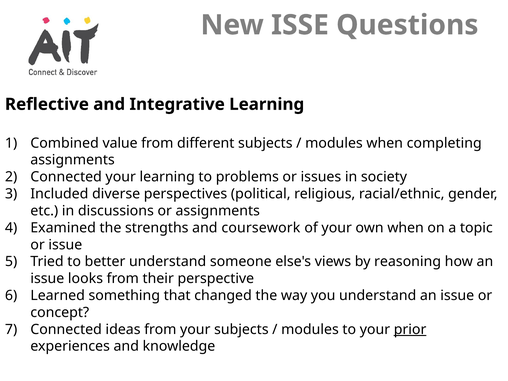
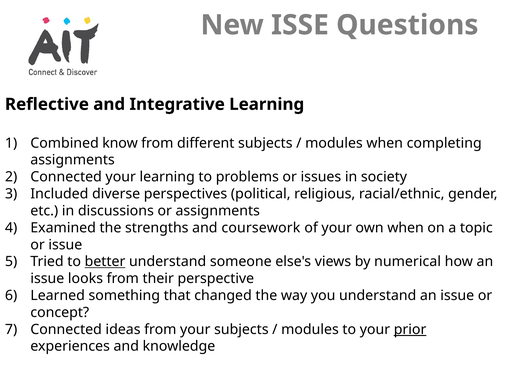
value: value -> know (120, 143)
better underline: none -> present (105, 262)
reasoning: reasoning -> numerical (408, 262)
